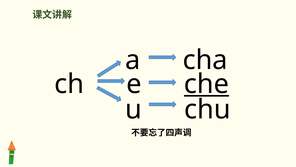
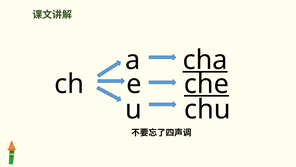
cha underline: none -> present (205, 60)
